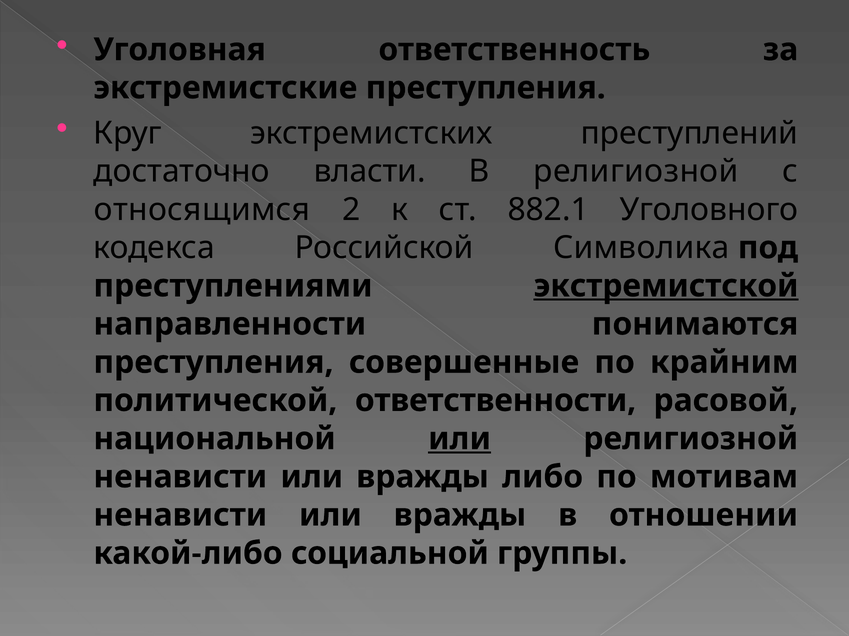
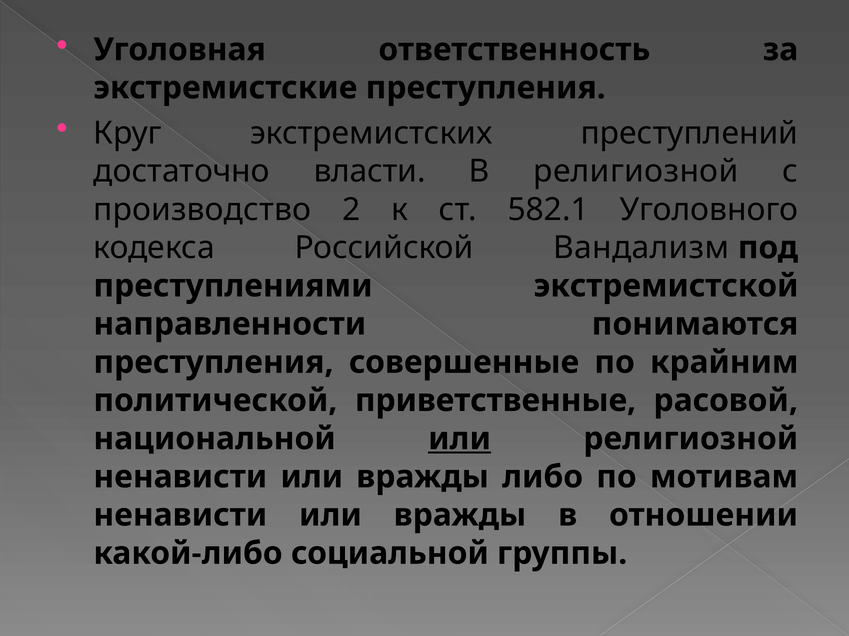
относящимся: относящимся -> производство (202, 210)
882.1: 882.1 -> 582.1 (548, 210)
Символика: Символика -> Вандализм (641, 248)
экстремистской underline: present -> none (666, 286)
ответственности: ответственности -> приветственные (495, 401)
